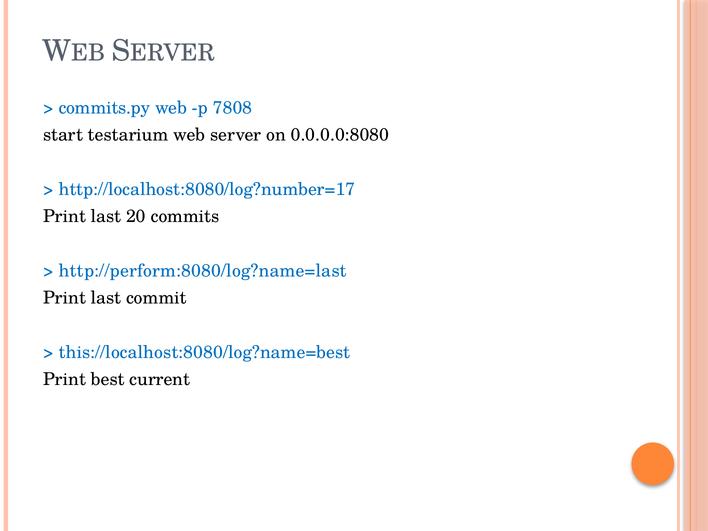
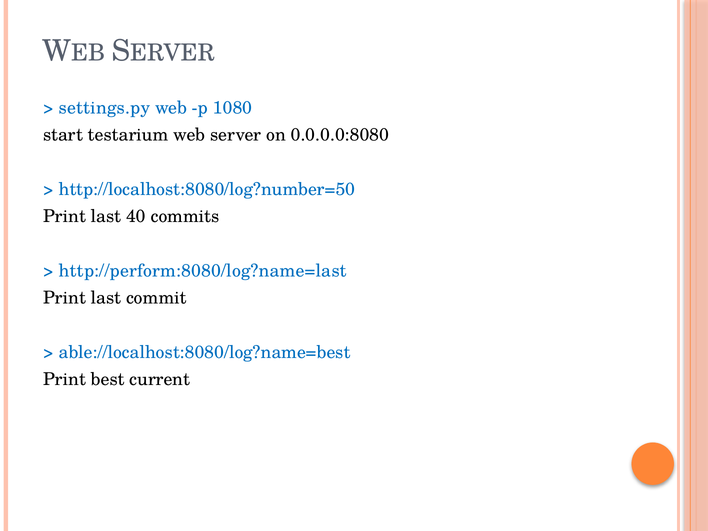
commits.py: commits.py -> settings.py (104, 108)
7808: 7808 -> 1080 (233, 108)
http://localhost:8080/log?number=17: http://localhost:8080/log?number=17 -> http://localhost:8080/log?number=50 (207, 189)
20: 20 -> 40 (136, 217)
this://localhost:8080/log?name=best: this://localhost:8080/log?name=best -> able://localhost:8080/log?name=best (205, 352)
